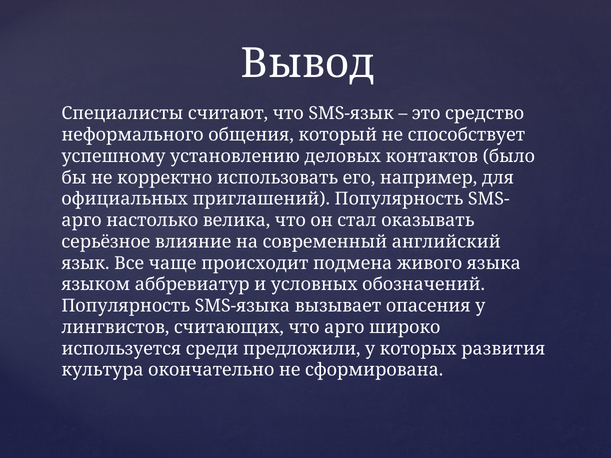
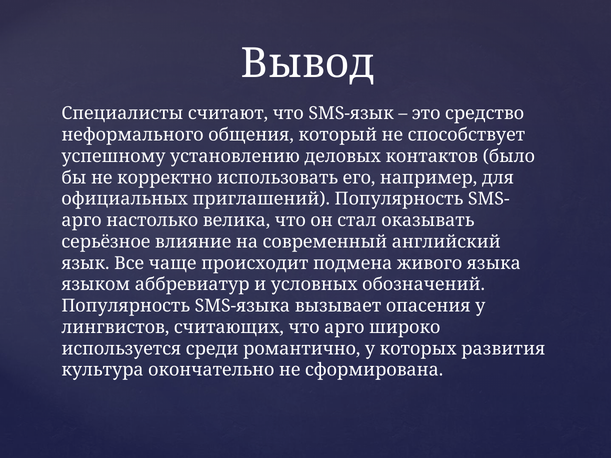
предложили: предложили -> романтично (302, 349)
